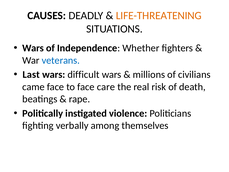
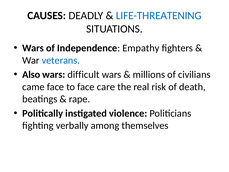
LIFE-THREATENING colour: orange -> blue (159, 15)
Whether: Whether -> Empathy (141, 48)
Last: Last -> Also (31, 75)
